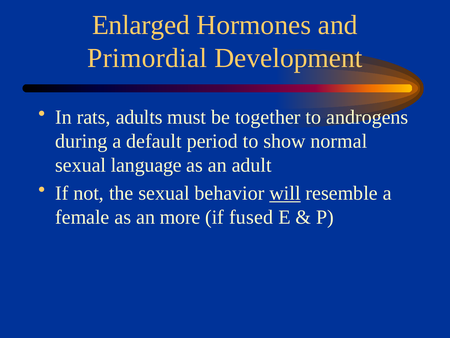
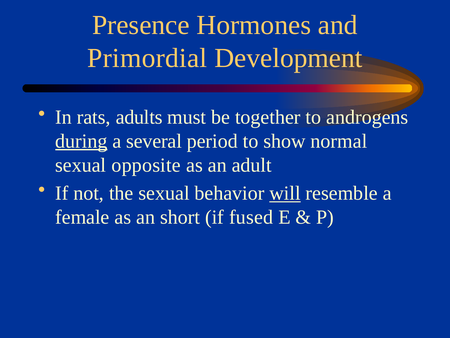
Enlarged: Enlarged -> Presence (141, 25)
during underline: none -> present (81, 141)
default: default -> several (154, 141)
language: language -> opposite (146, 165)
more: more -> short (180, 217)
